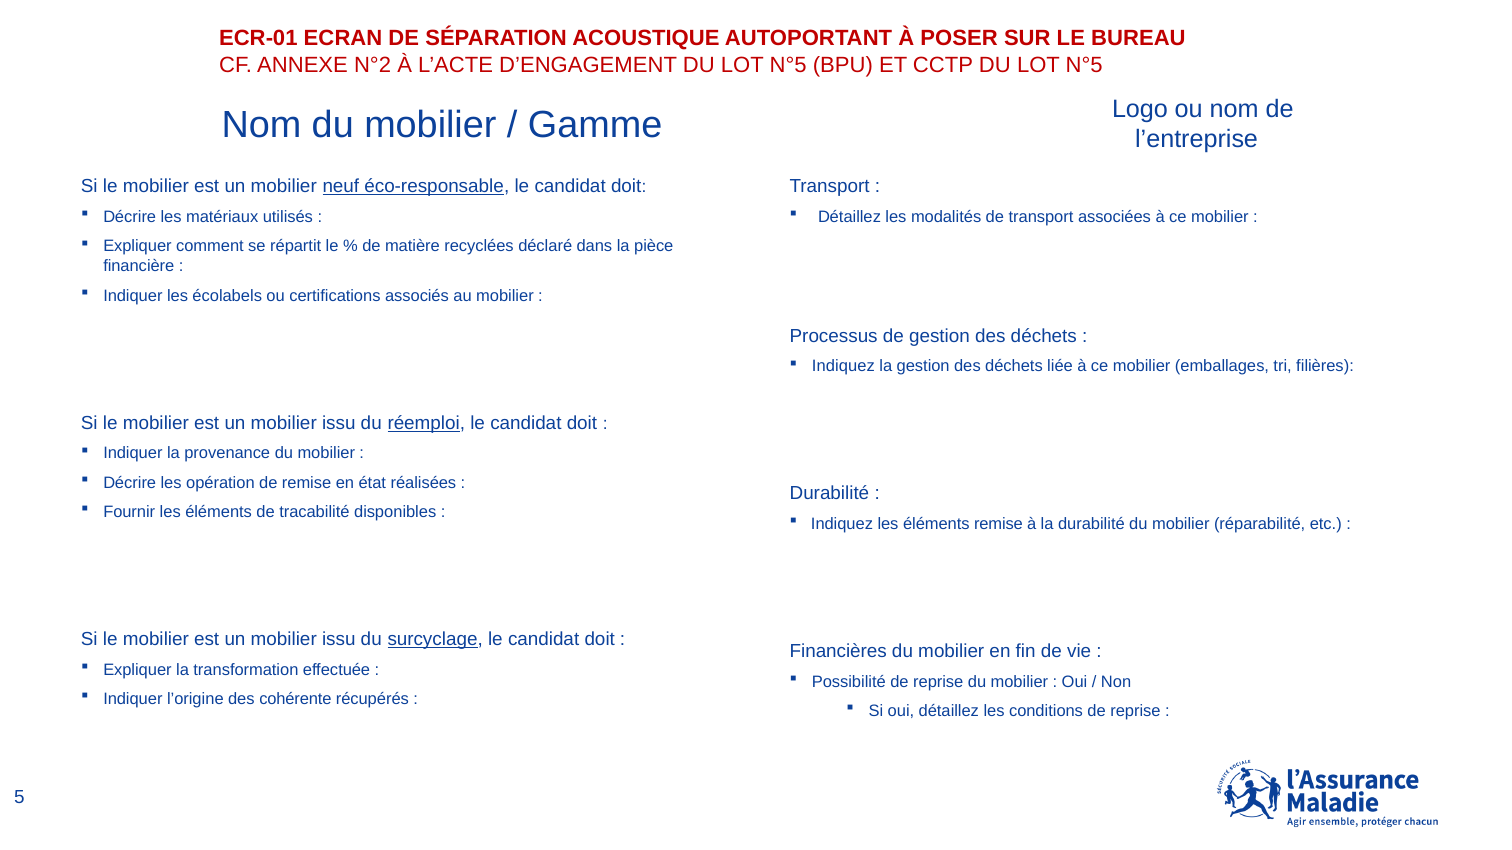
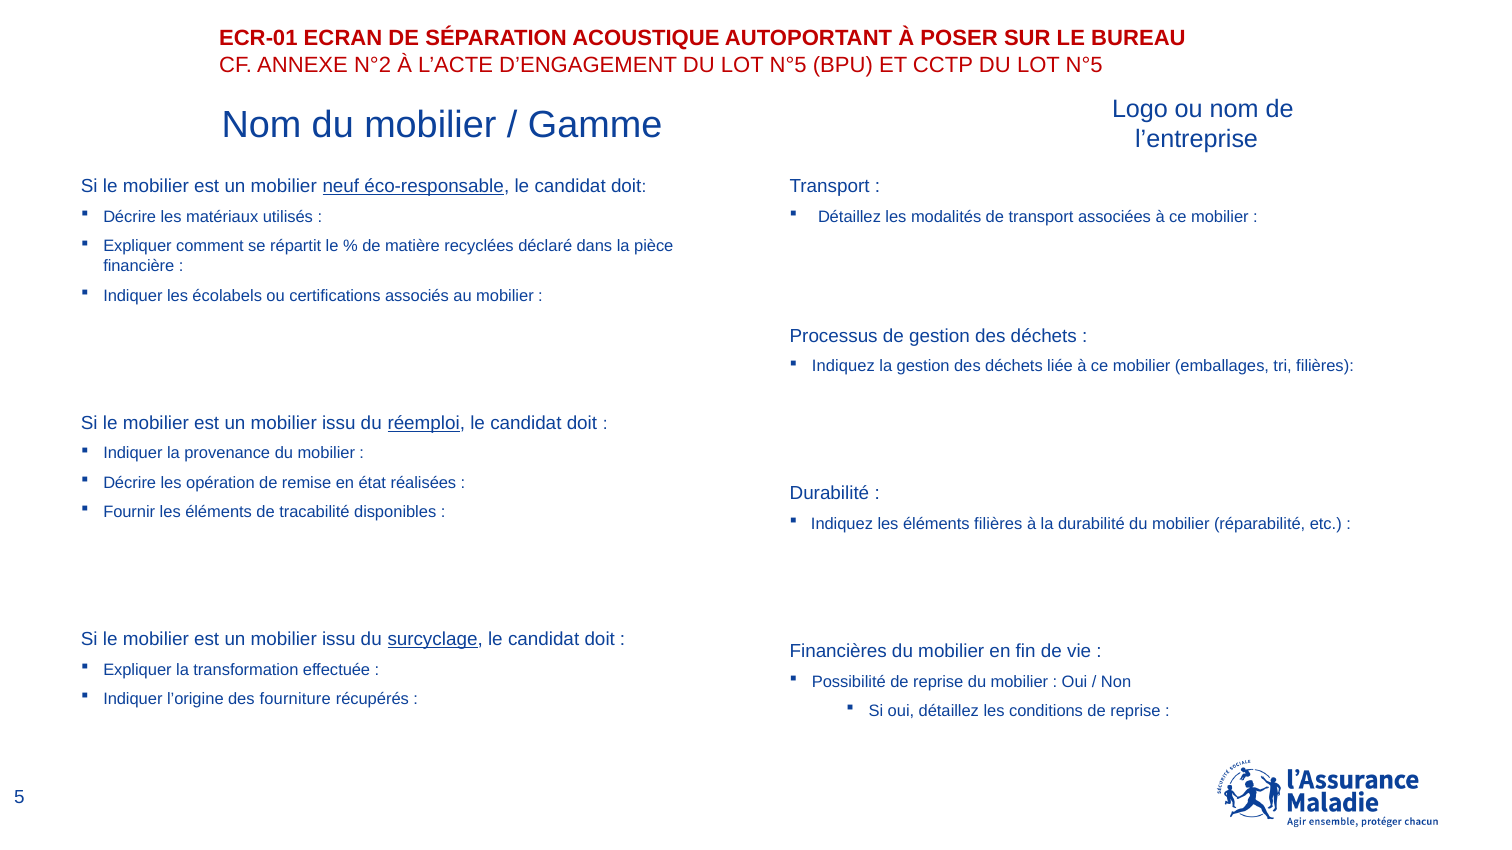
éléments remise: remise -> filières (998, 524)
cohérente: cohérente -> fourniture (295, 699)
